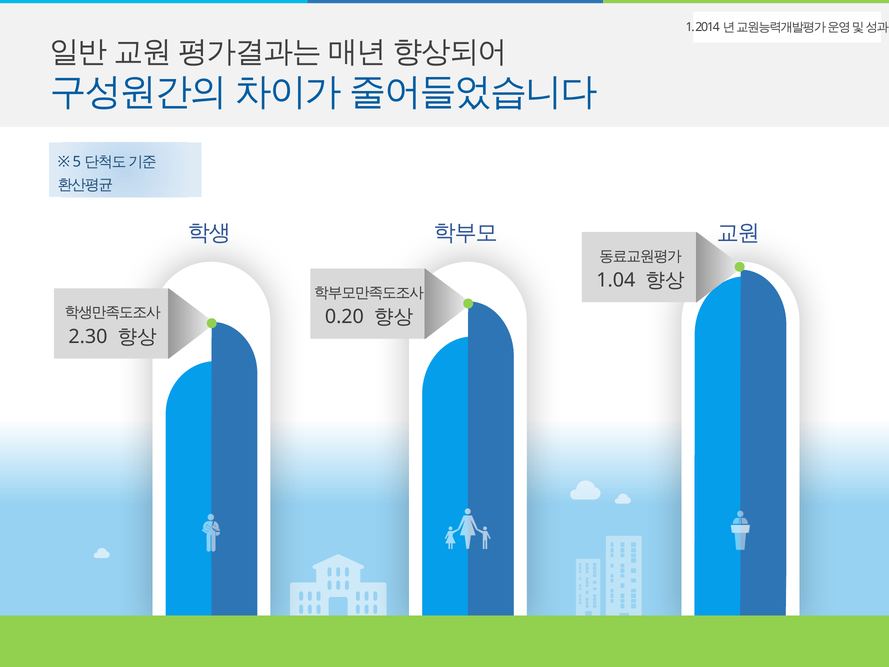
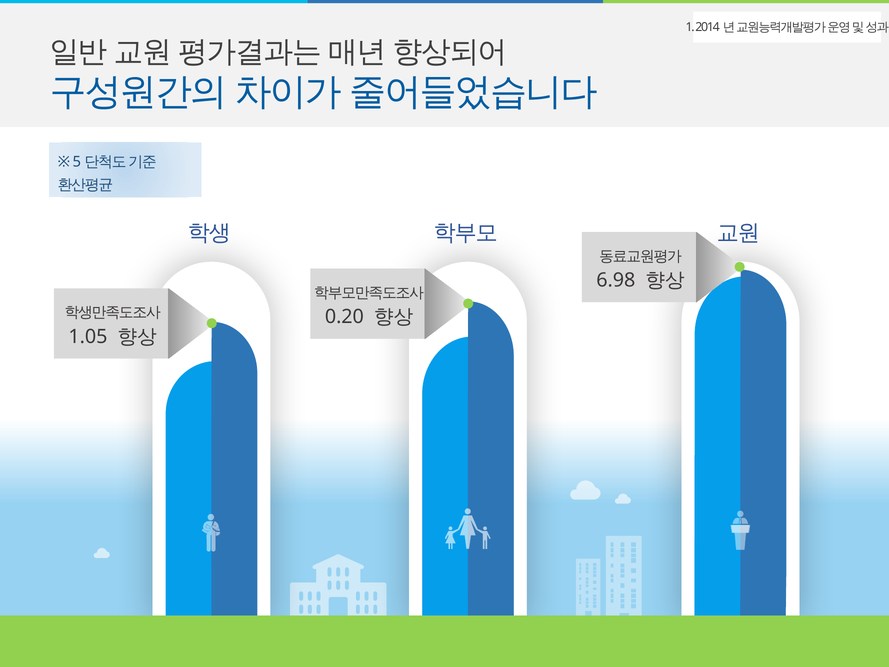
1.04: 1.04 -> 6.98 (616, 280)
2.30: 2.30 -> 1.05 (88, 336)
